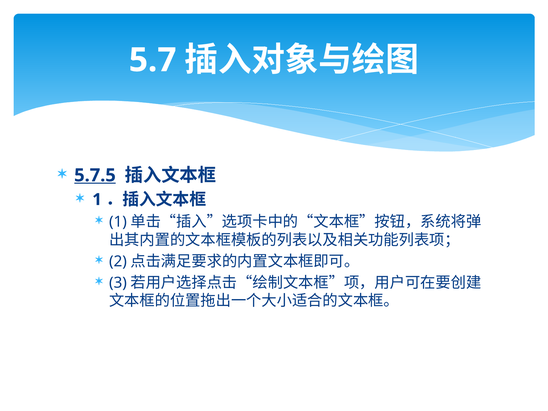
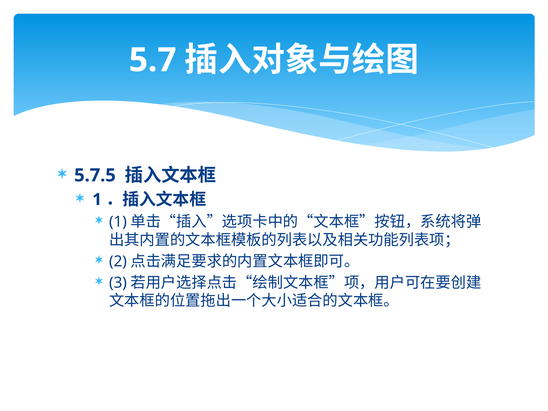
5.7.5 underline: present -> none (95, 175)
